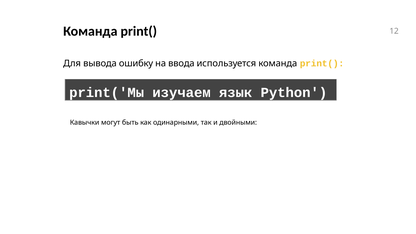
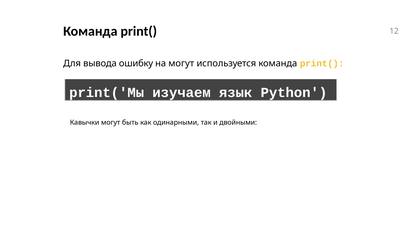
на ввода: ввода -> могут (181, 63)
